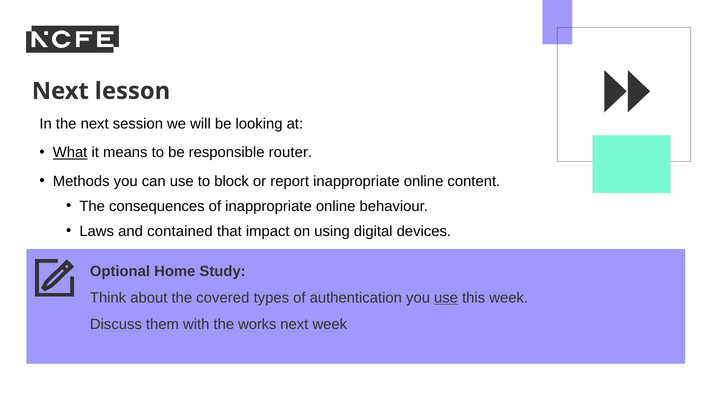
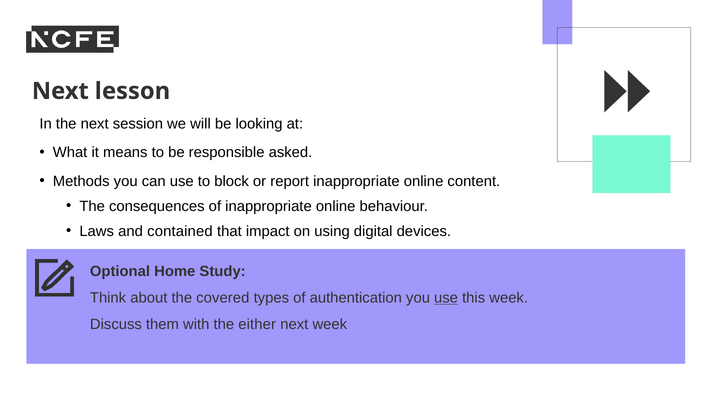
What underline: present -> none (70, 152)
router: router -> asked (291, 152)
works: works -> either (257, 325)
